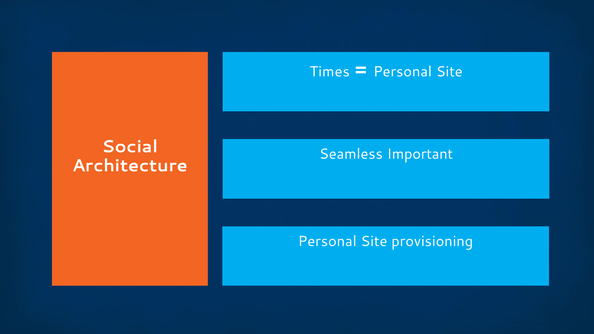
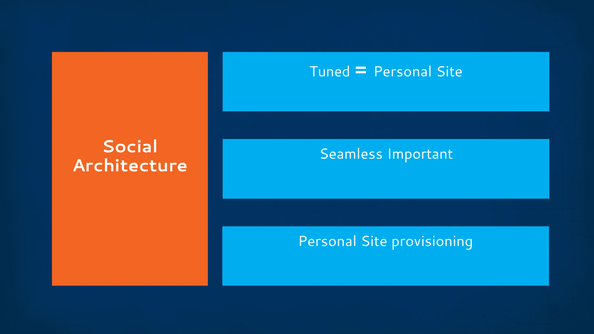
Times: Times -> Tuned (330, 72)
